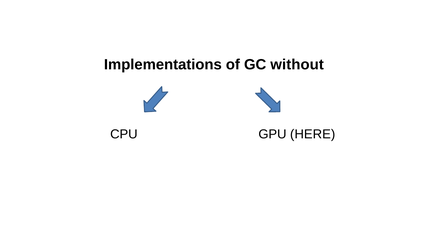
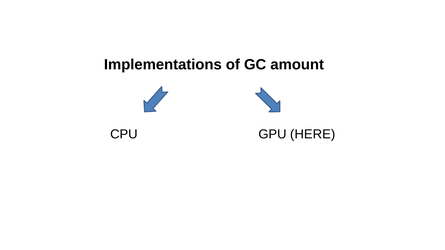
without: without -> amount (297, 65)
